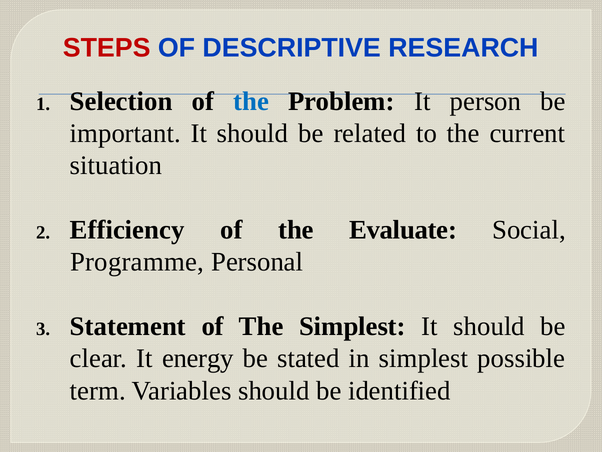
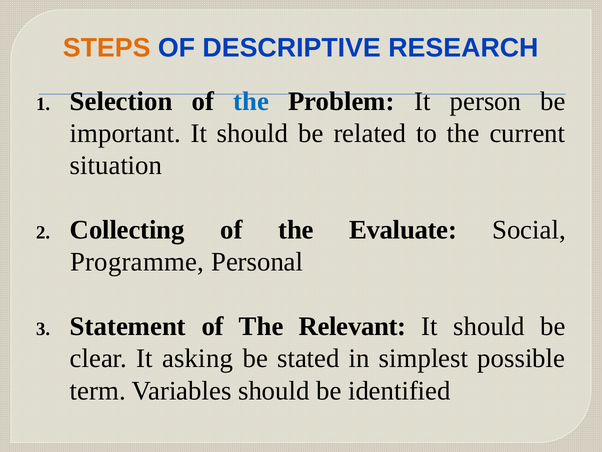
STEPS colour: red -> orange (107, 48)
Efficiency: Efficiency -> Collecting (127, 230)
The Simplest: Simplest -> Relevant (353, 326)
energy: energy -> asking (198, 358)
